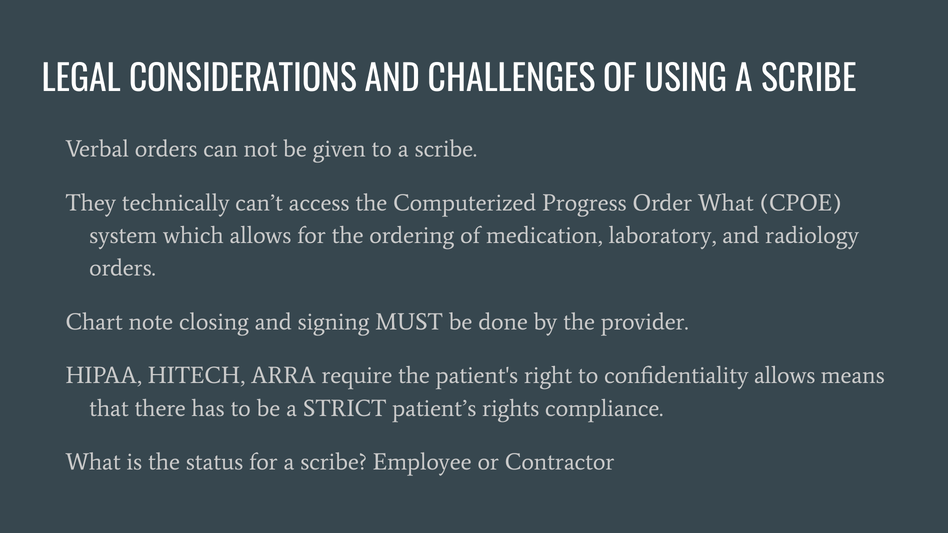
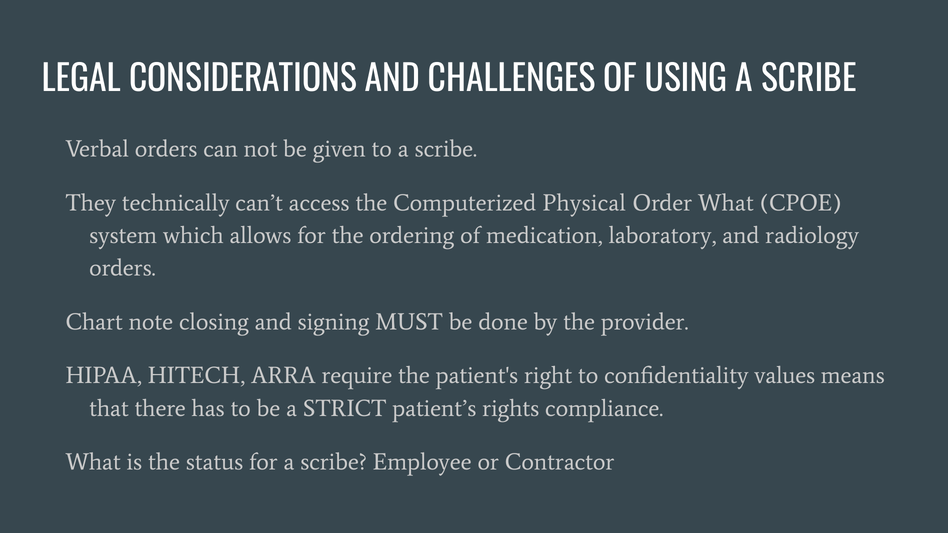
Progress: Progress -> Physical (584, 203)
confidentiality allows: allows -> values (785, 376)
